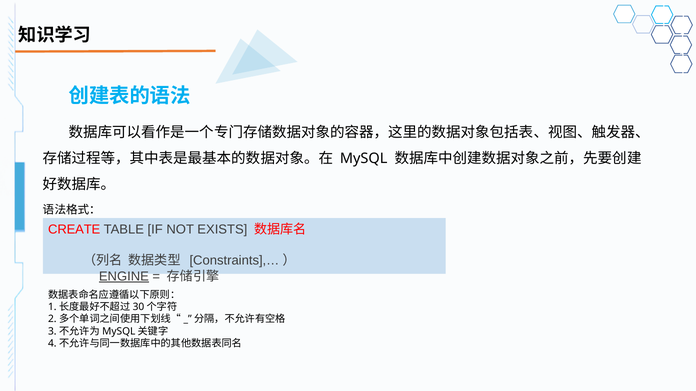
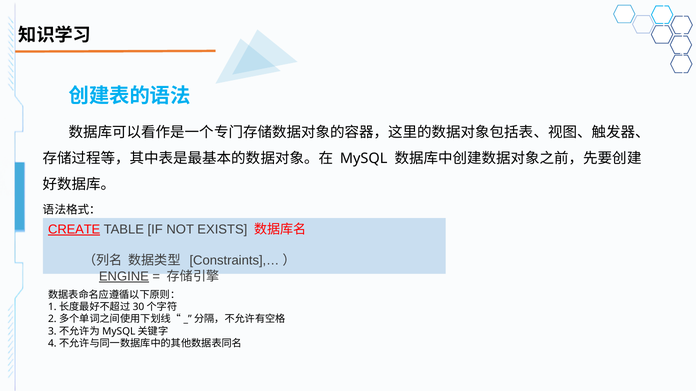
CREATE underline: none -> present (74, 230)
